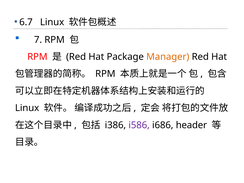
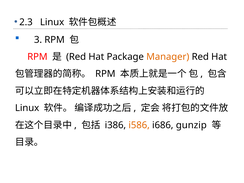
6.7: 6.7 -> 2.3 (26, 22)
7: 7 -> 3 (38, 40)
i586 colour: purple -> orange (139, 125)
header: header -> gunzip (191, 125)
